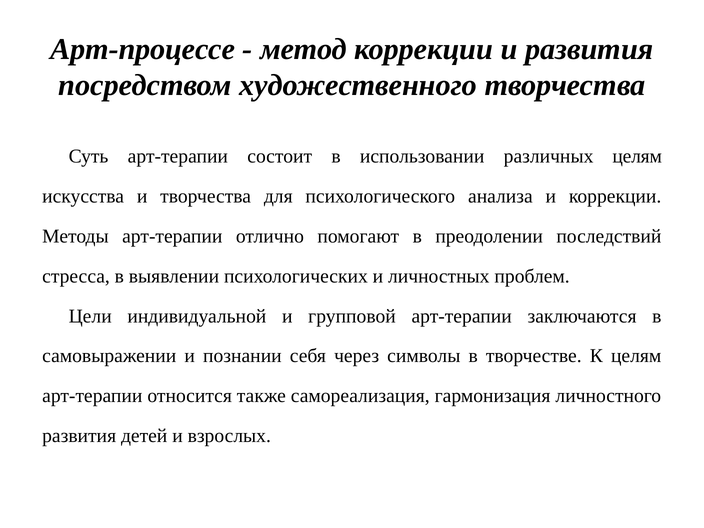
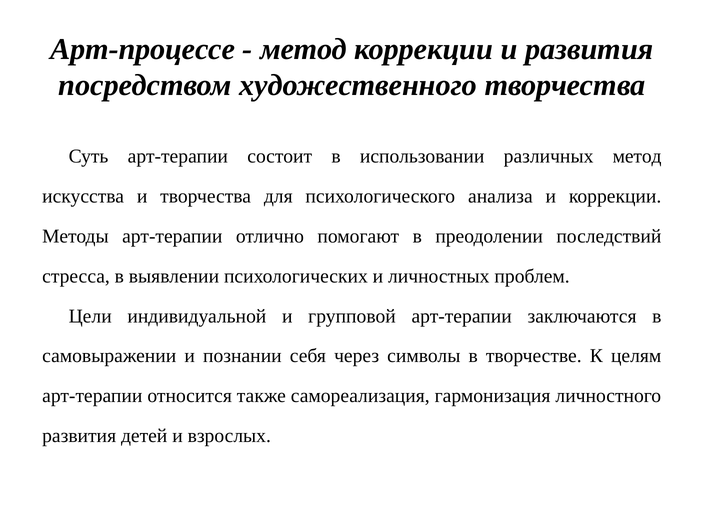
различных целям: целям -> метод (637, 156)
